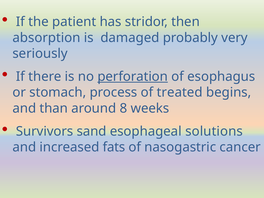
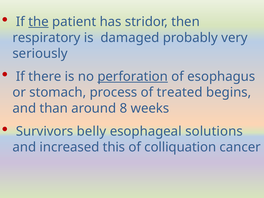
the underline: none -> present (39, 22)
absorption: absorption -> respiratory (46, 38)
sand: sand -> belly (91, 131)
fats: fats -> this (114, 147)
nasogastric: nasogastric -> colliquation (180, 147)
